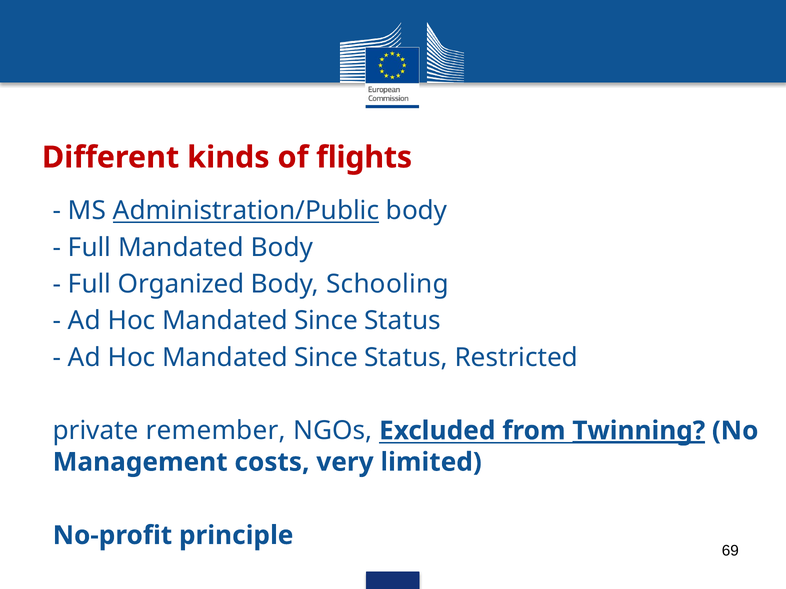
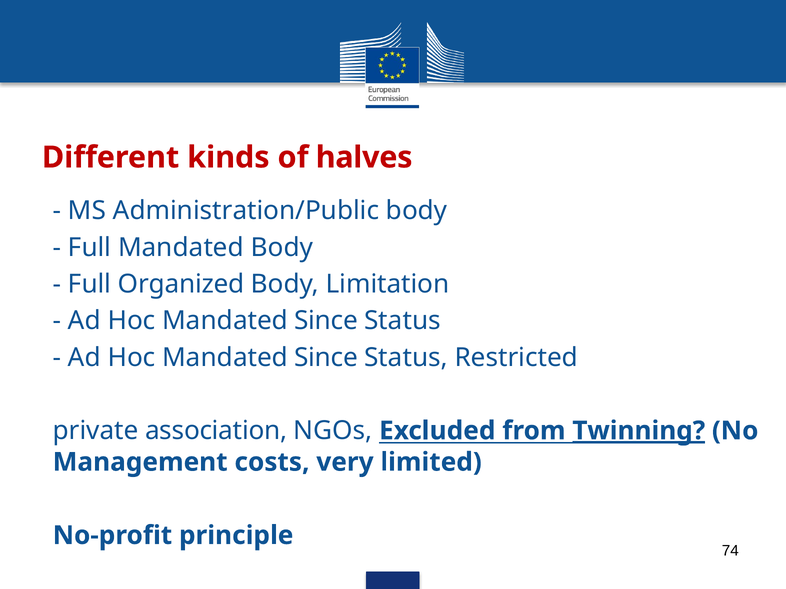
flights: flights -> halves (364, 158)
Administration/Public underline: present -> none (246, 211)
Schooling: Schooling -> Limitation (388, 284)
remember: remember -> association (216, 431)
69: 69 -> 74 (730, 551)
